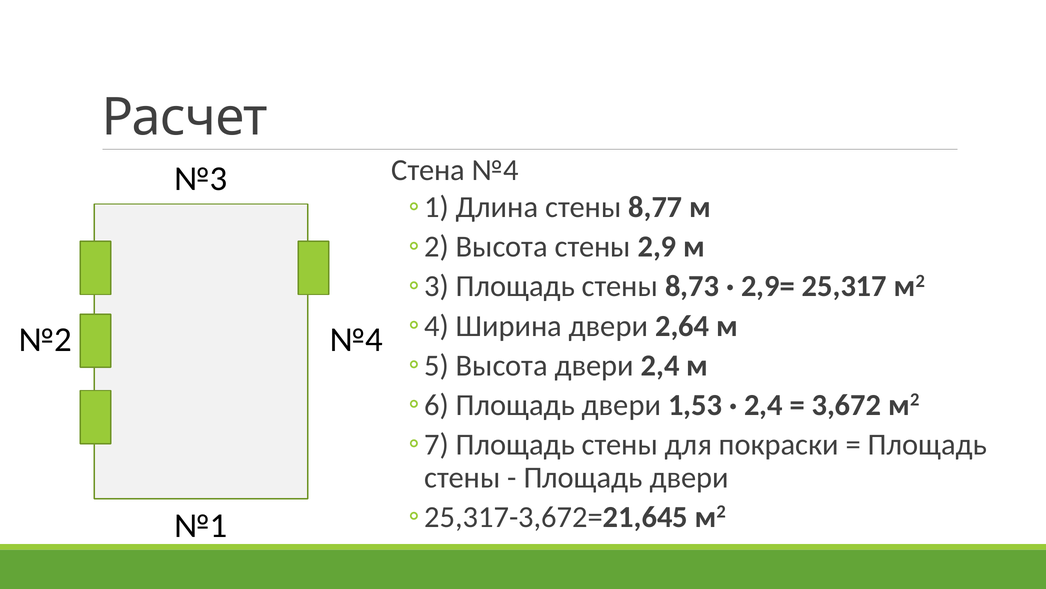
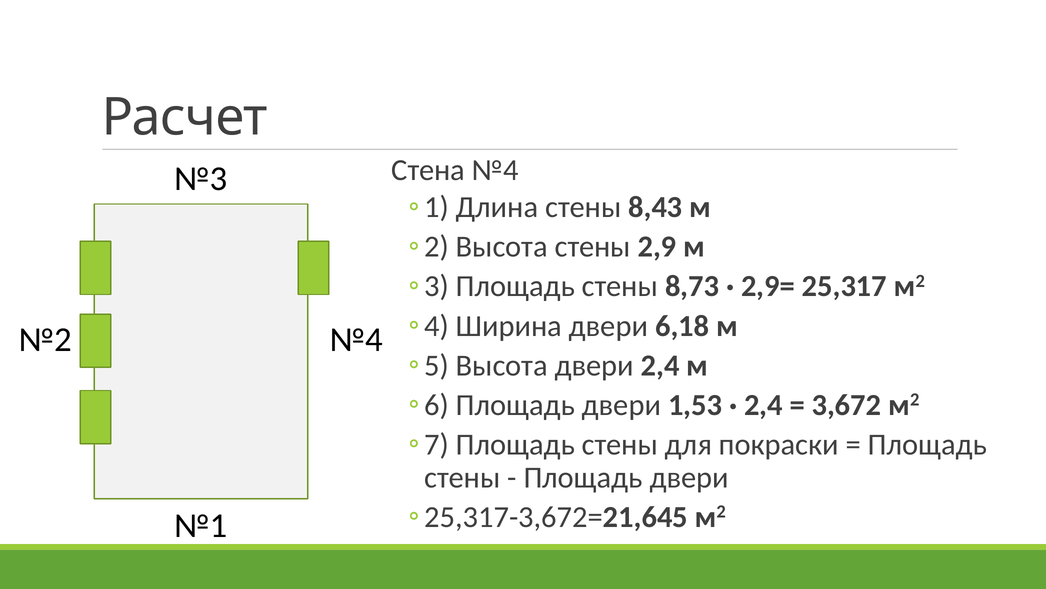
8,77: 8,77 -> 8,43 (655, 207)
2,64: 2,64 -> 6,18 (682, 326)
